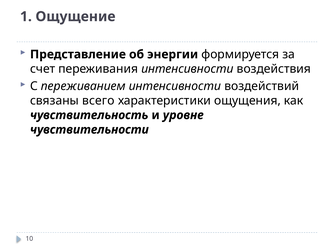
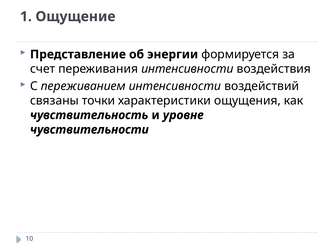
всего: всего -> точки (98, 100)
